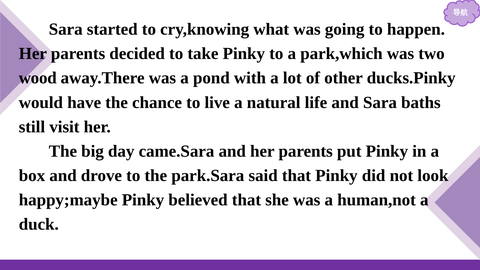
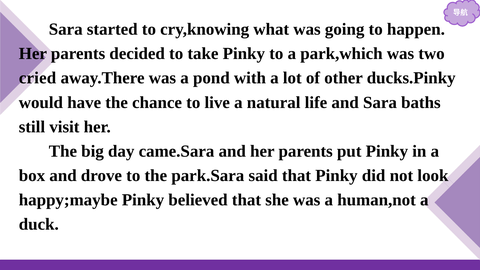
wood: wood -> cried (38, 78)
